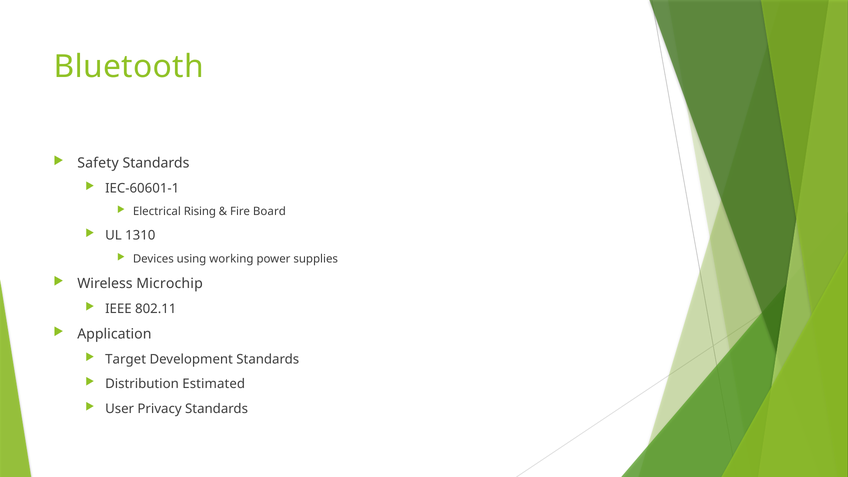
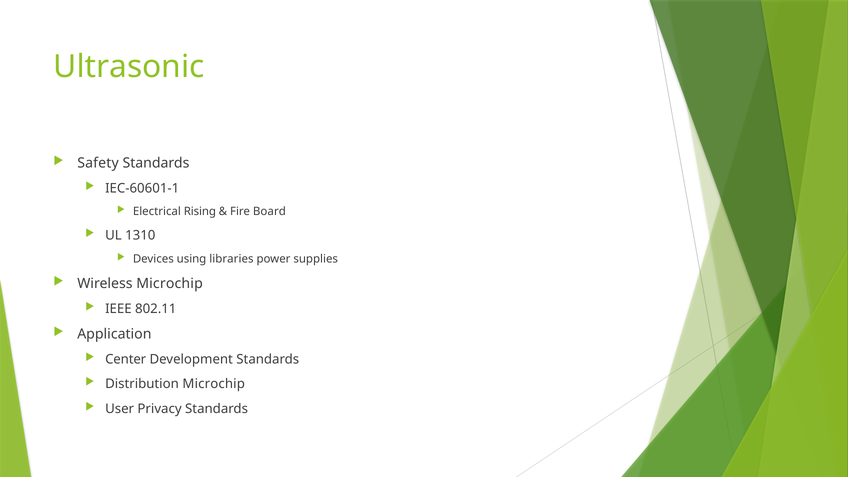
Bluetooth: Bluetooth -> Ultrasonic (129, 67)
working: working -> libraries (231, 259)
Target: Target -> Center (126, 359)
Distribution Estimated: Estimated -> Microchip (214, 384)
